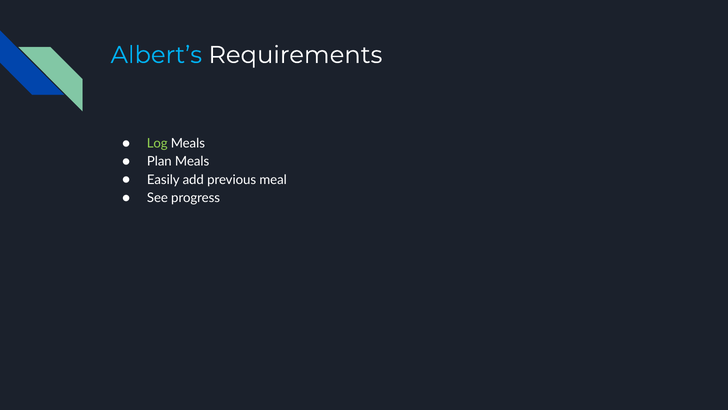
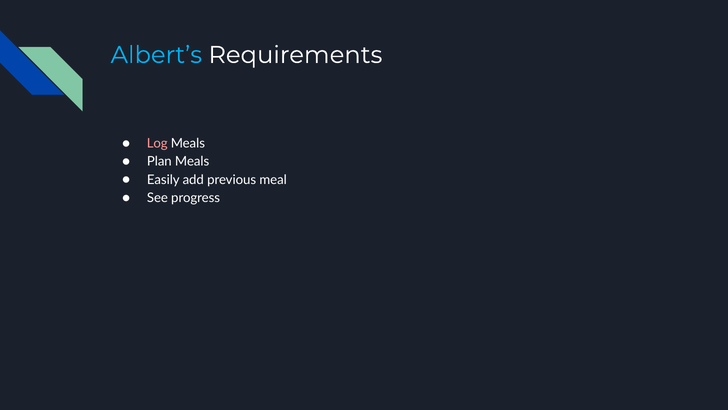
Log colour: light green -> pink (157, 143)
